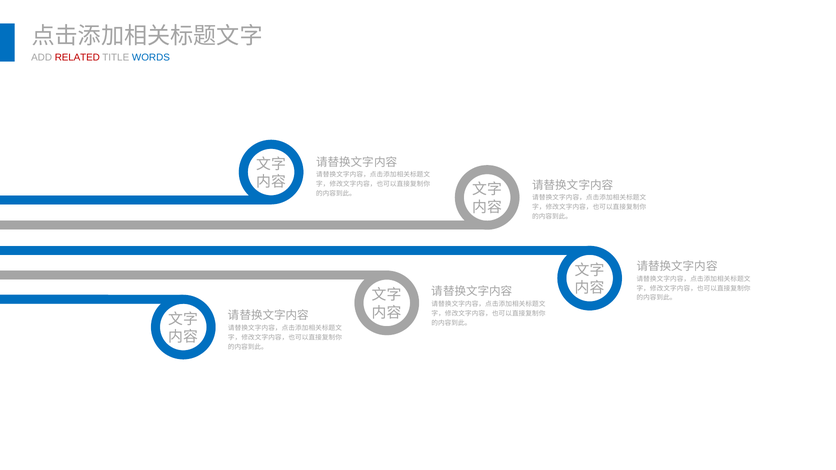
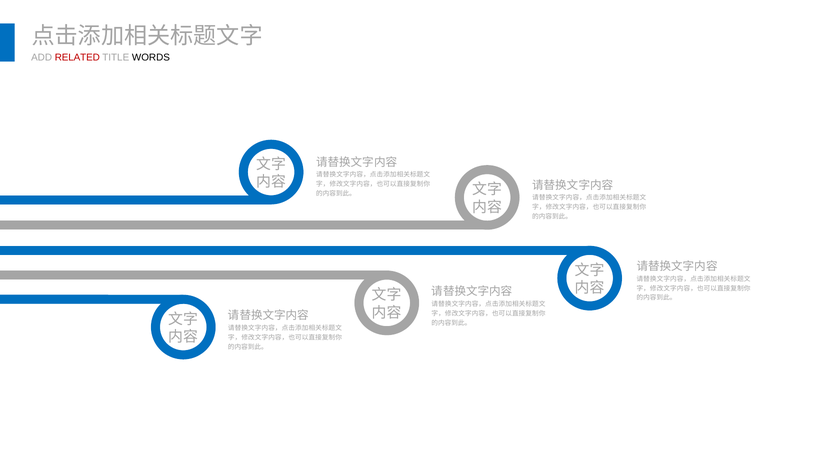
WORDS colour: blue -> black (151, 57)
